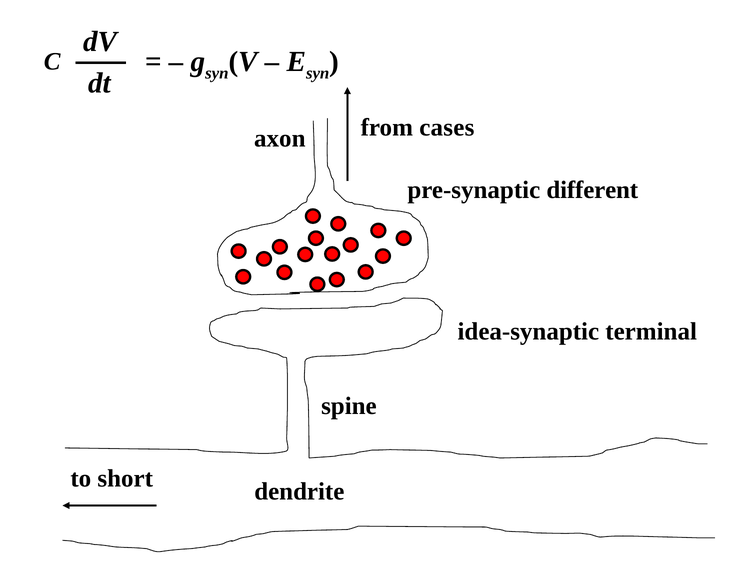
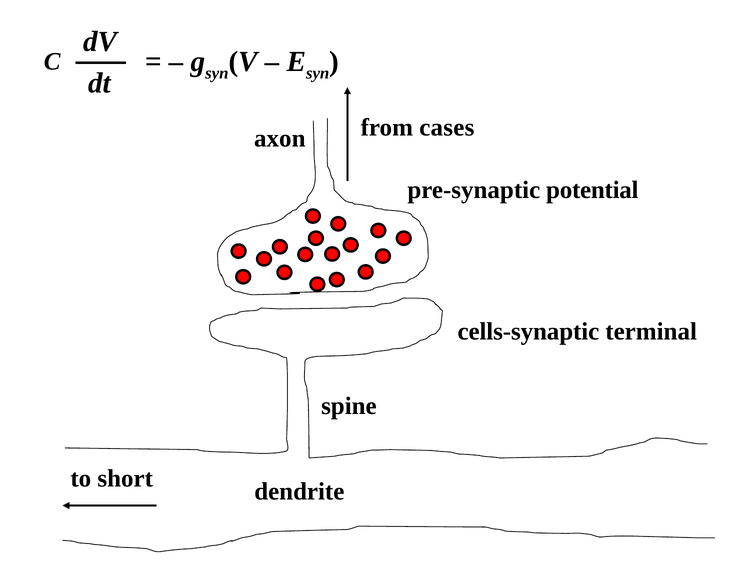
different: different -> potential (592, 190)
idea-synaptic: idea-synaptic -> cells-synaptic (528, 332)
